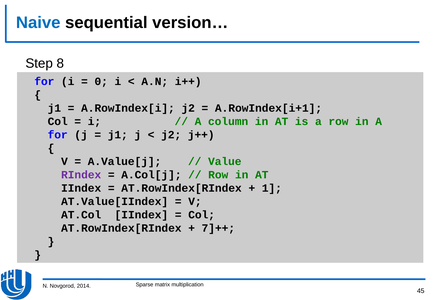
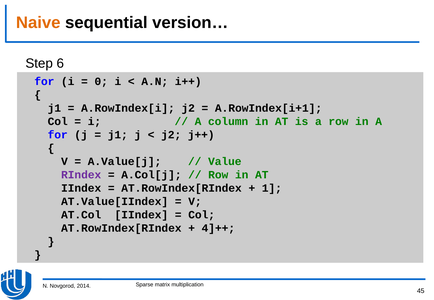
Naive colour: blue -> orange (38, 23)
8: 8 -> 6 (60, 63)
7]++: 7]++ -> 4]++ (218, 229)
